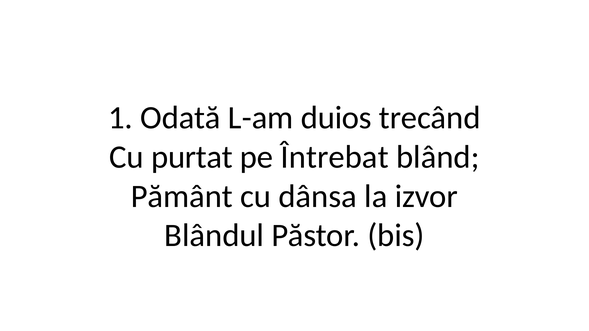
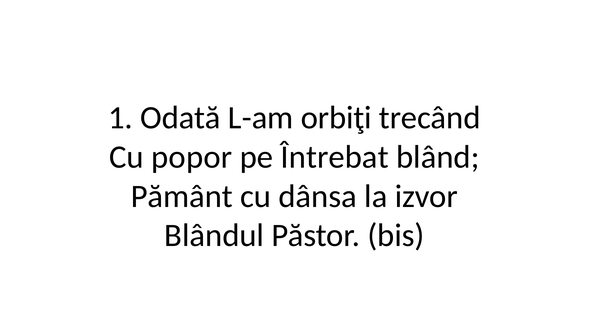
duios: duios -> orbiţi (336, 118)
purtat: purtat -> popor (192, 157)
